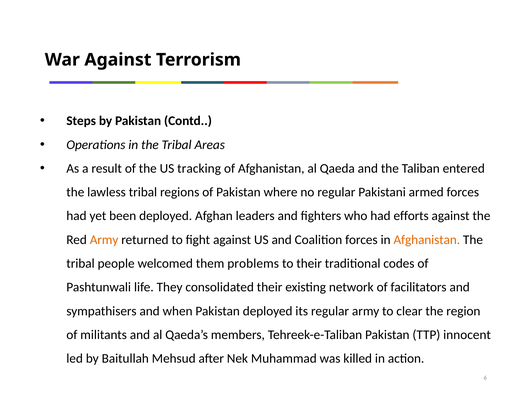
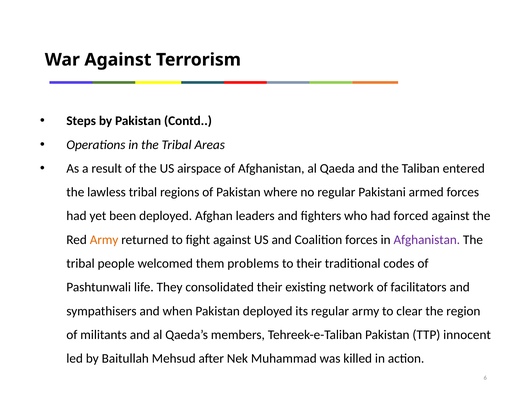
tracking: tracking -> airspace (199, 168)
efforts: efforts -> forced (411, 216)
Afghanistan colour: orange -> purple (427, 240)
